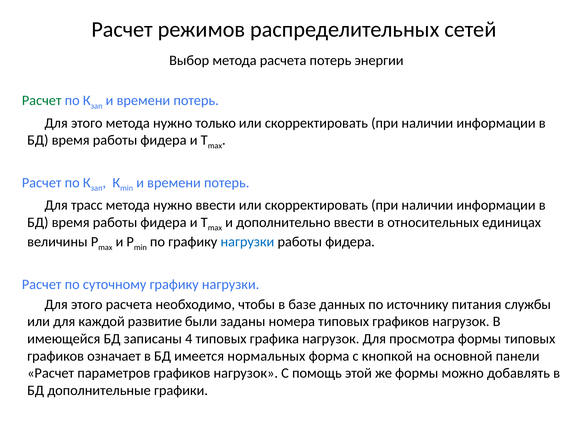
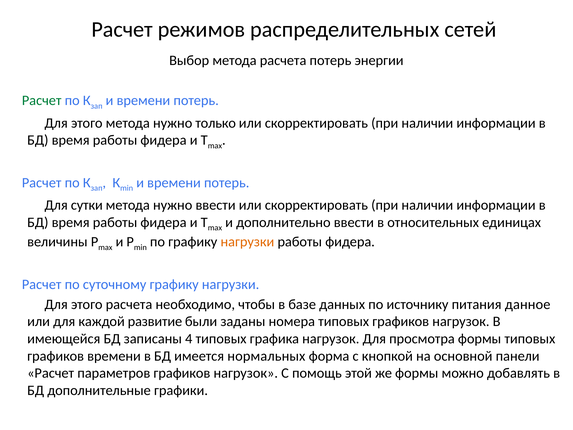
трасс: трасс -> сутки (87, 205)
нагрузки colour: blue -> orange (247, 242)
службы: службы -> данное (528, 304)
графиков означает: означает -> времени (114, 356)
